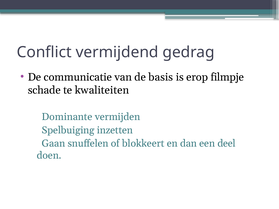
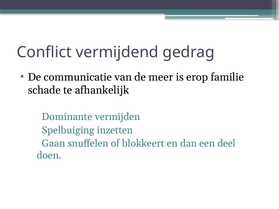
basis: basis -> meer (161, 77)
filmpje: filmpje -> familie (227, 77)
kwaliteiten: kwaliteiten -> afhankelijk (102, 90)
